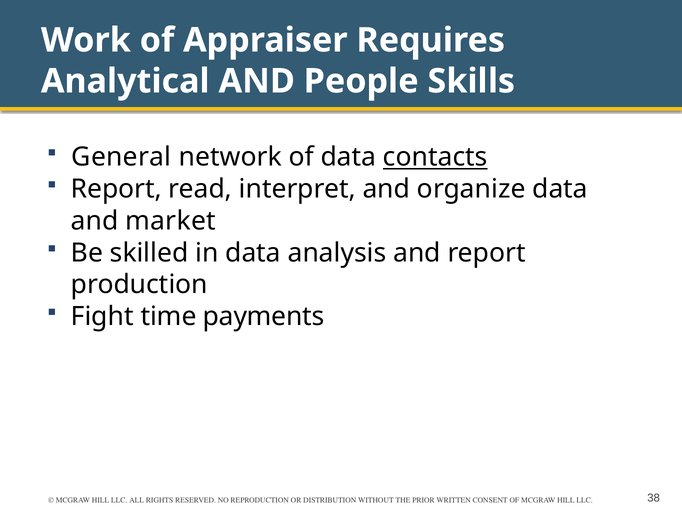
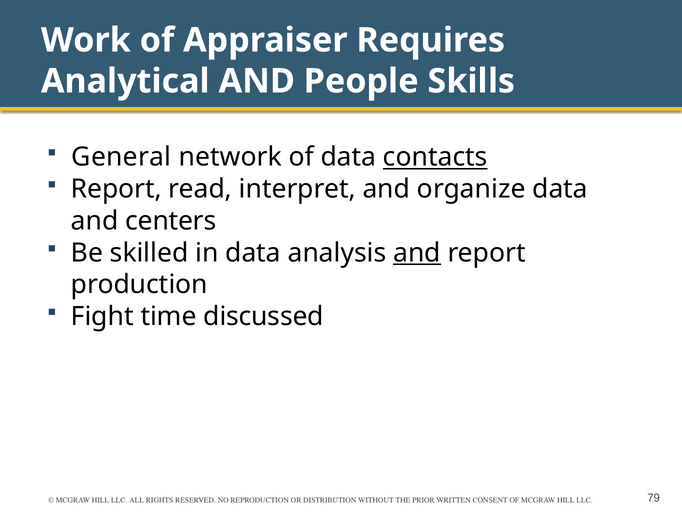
market: market -> centers (171, 221)
and underline: none -> present (417, 253)
payments: payments -> discussed (264, 316)
38: 38 -> 79 (654, 497)
